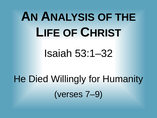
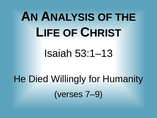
53:1–32: 53:1–32 -> 53:1–13 (94, 53)
